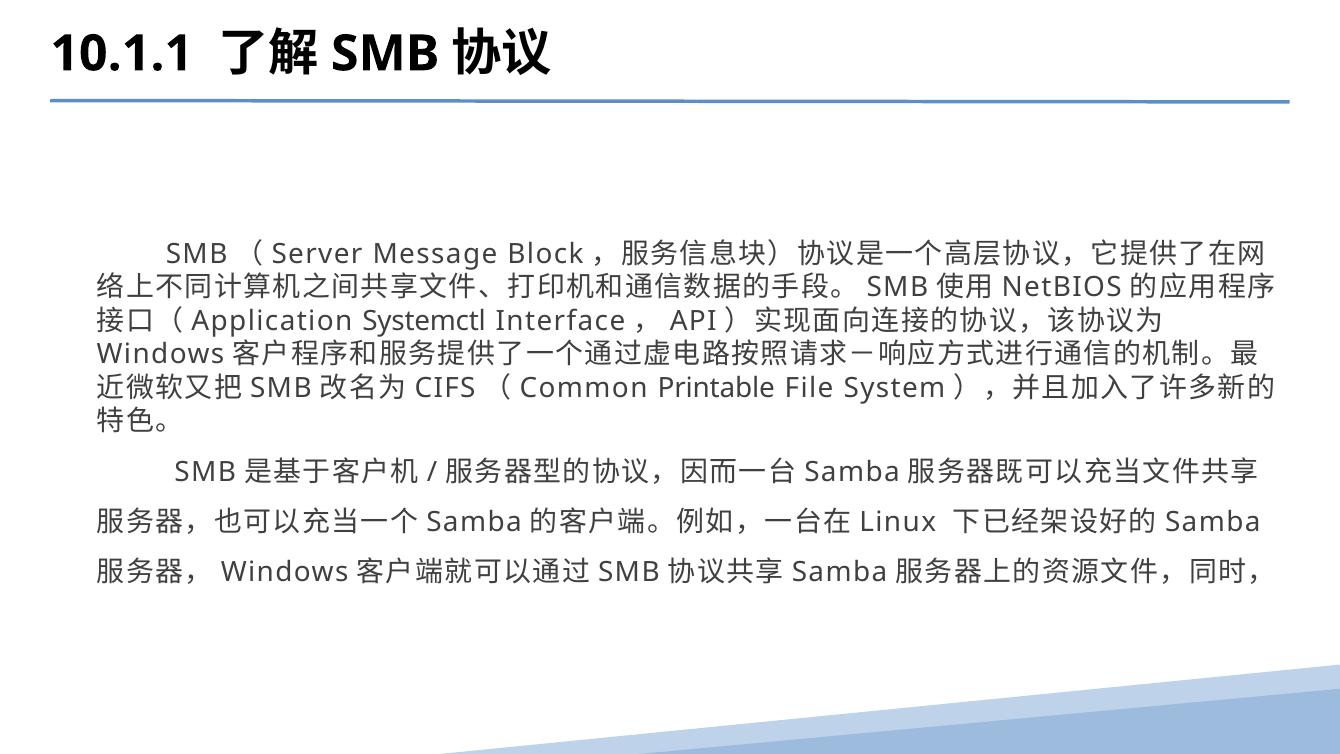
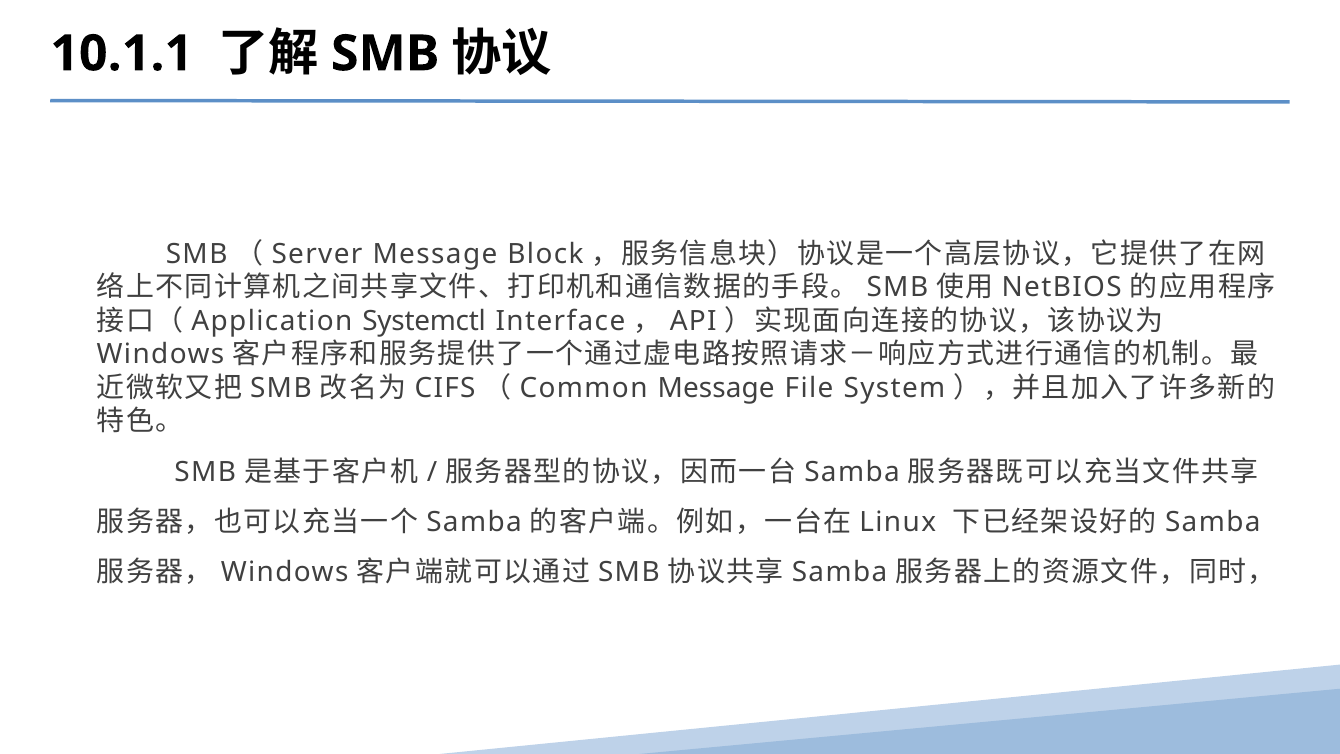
Printable: Printable -> Message (716, 388)
